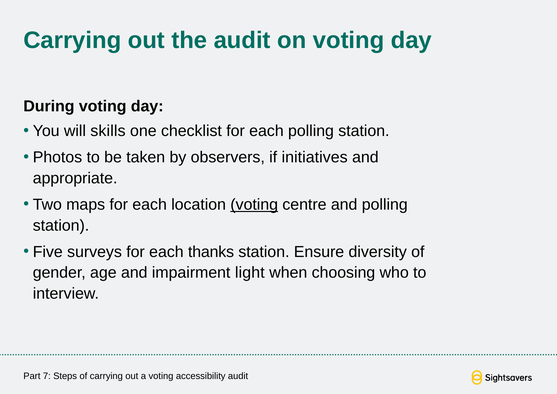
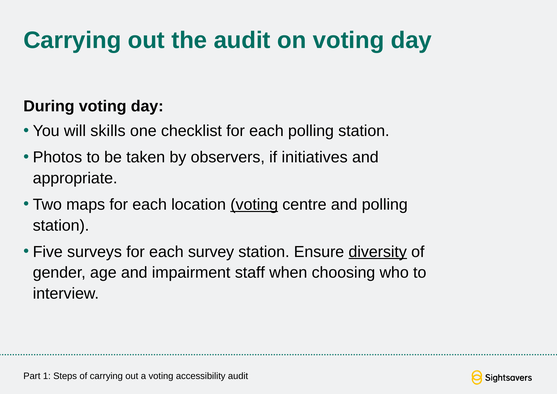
thanks: thanks -> survey (211, 252)
diversity underline: none -> present (378, 252)
light: light -> staff (250, 273)
7: 7 -> 1 (47, 376)
